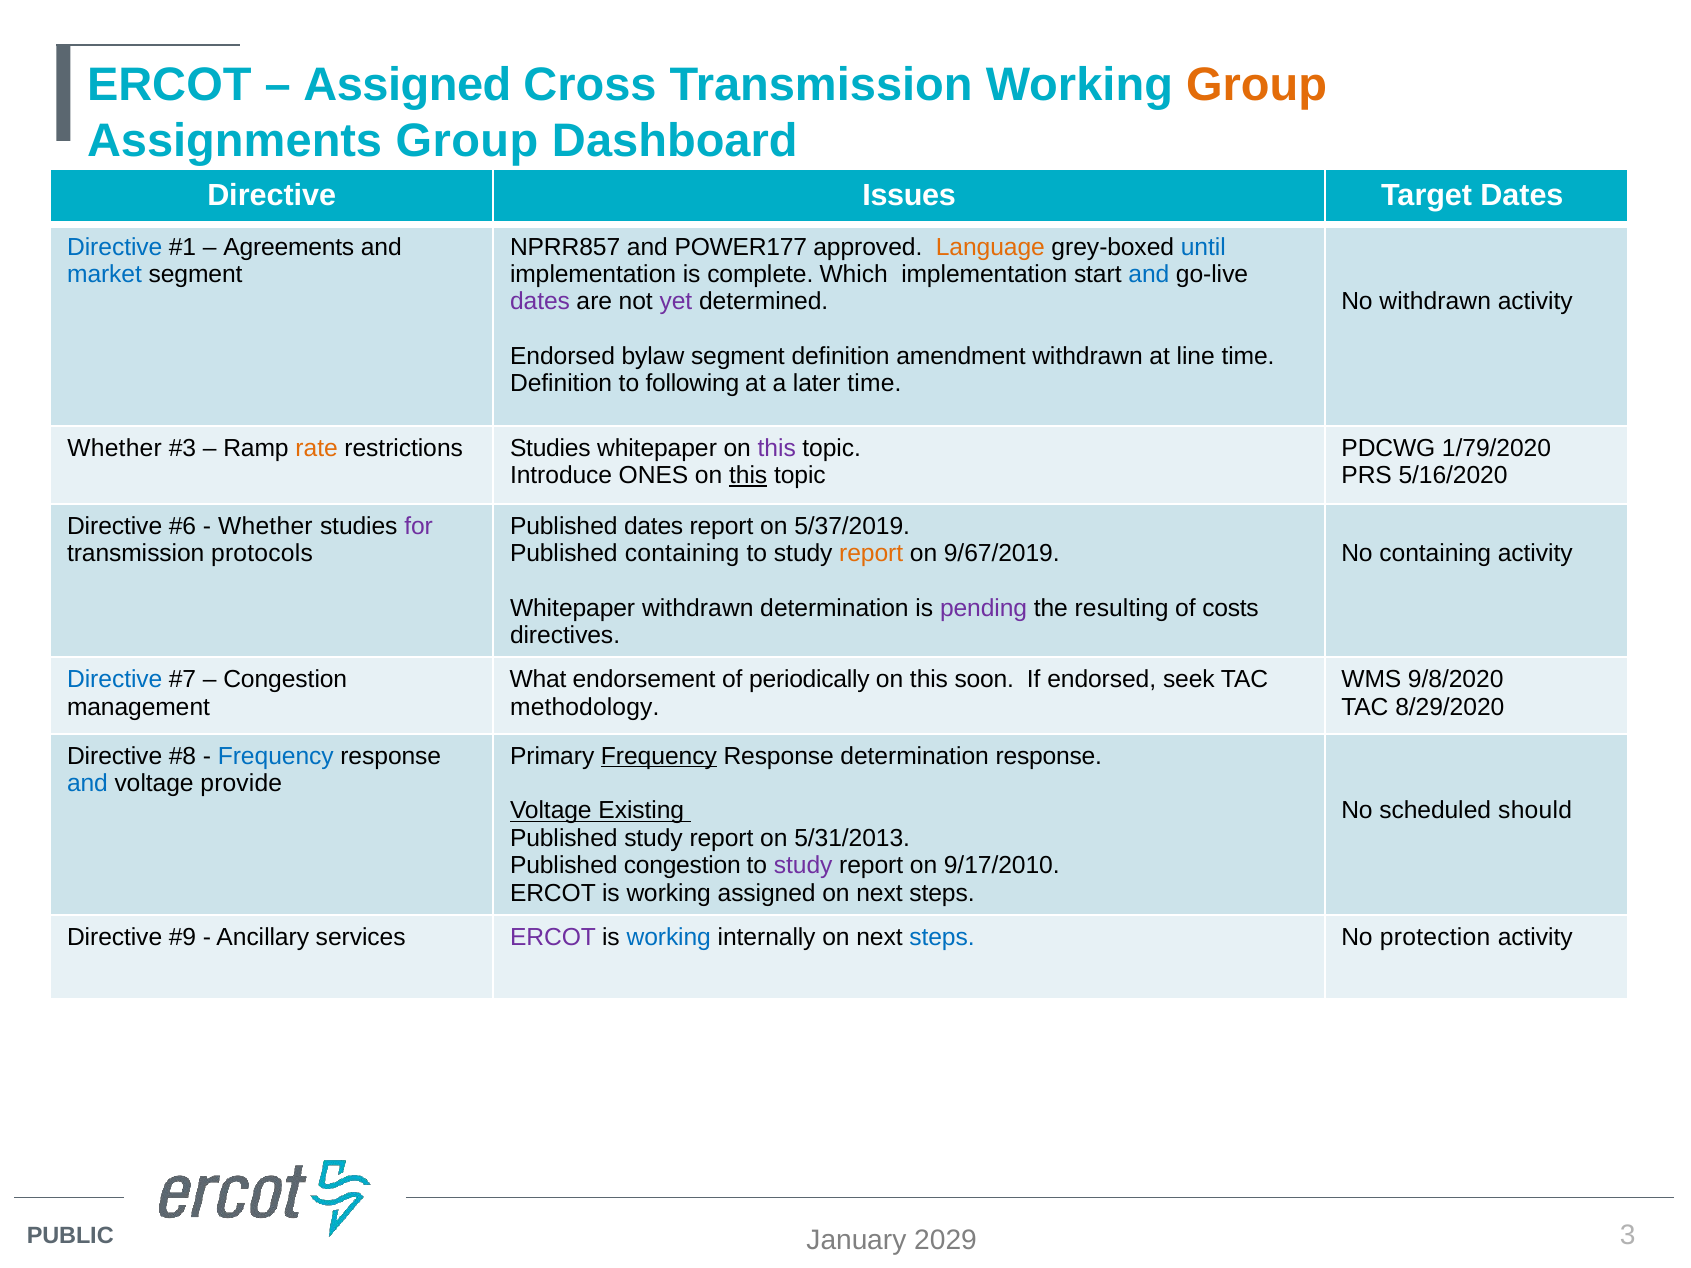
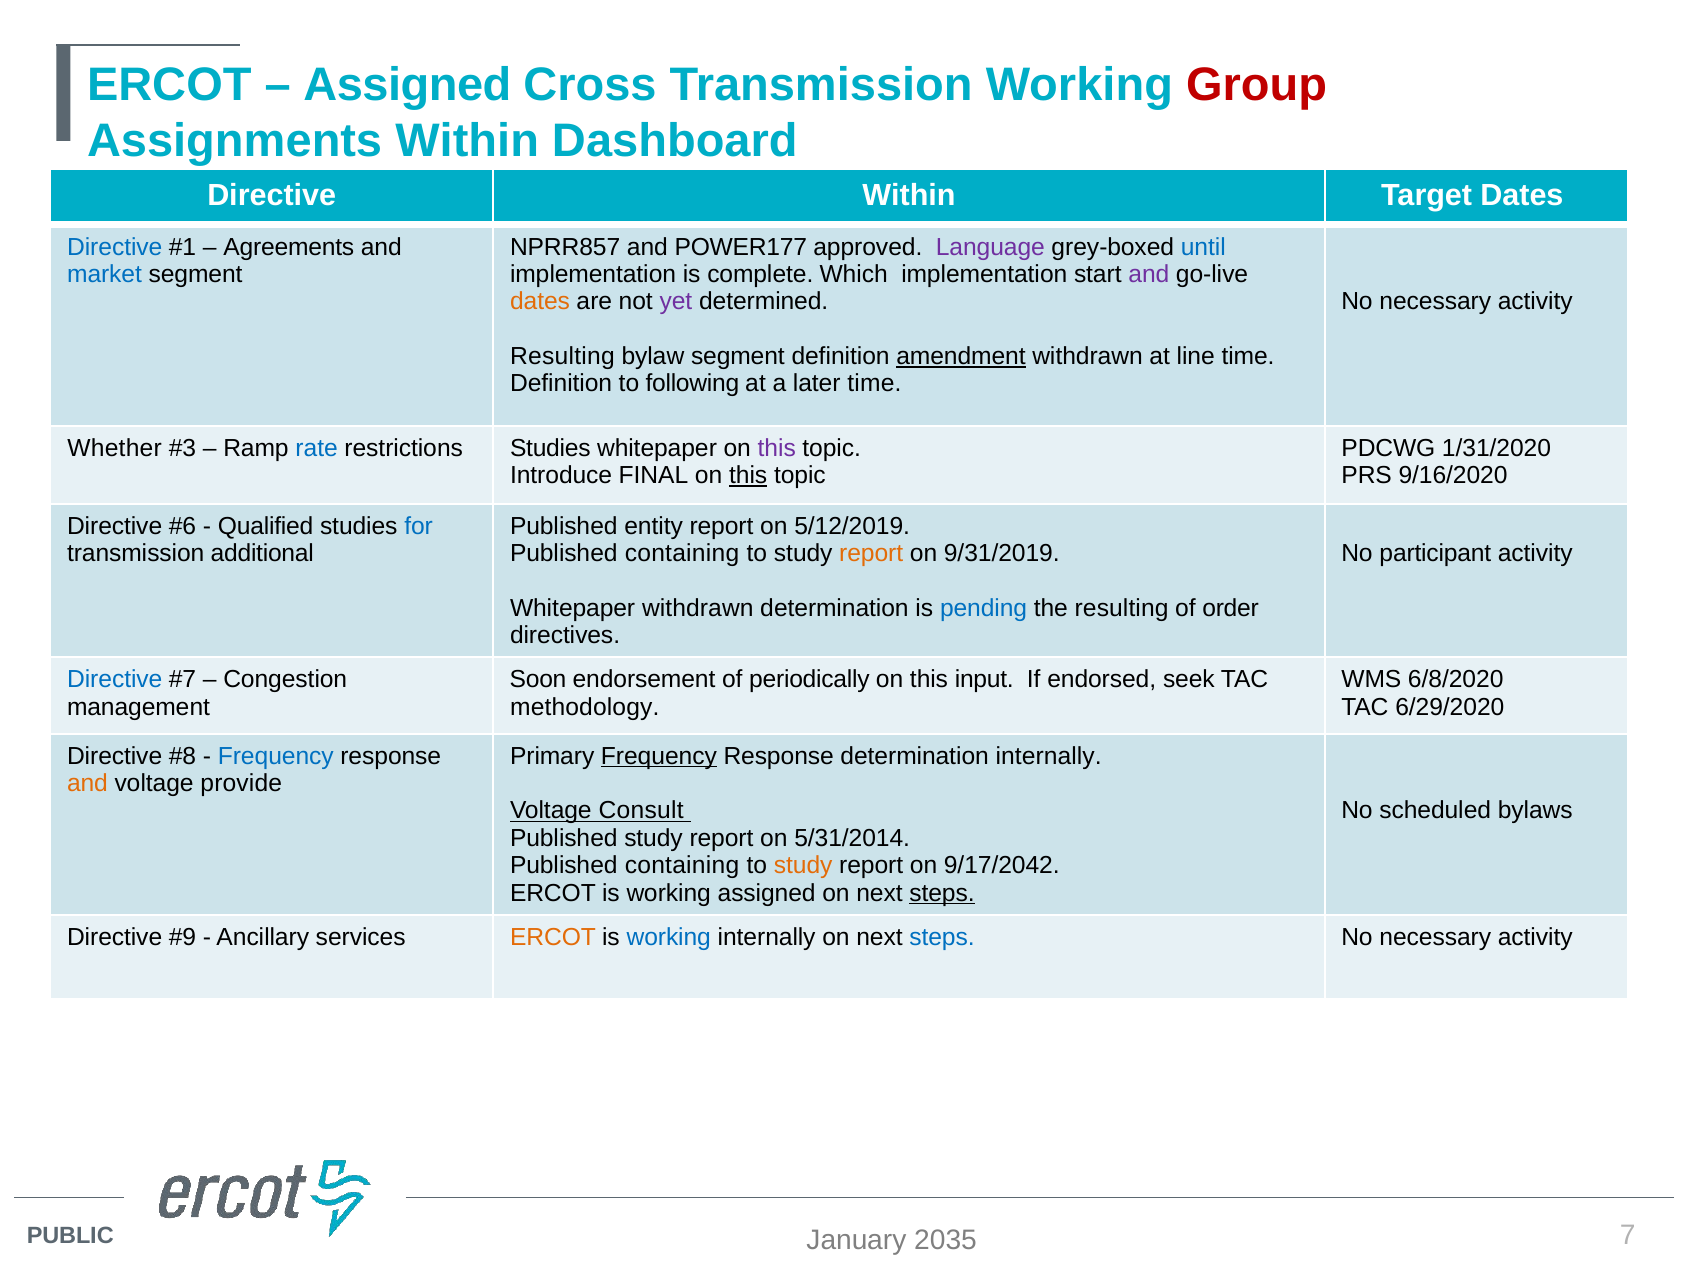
Group colour: orange -> red (1256, 85)
Assignments Group: Group -> Within (467, 141)
Directive Issues: Issues -> Within (909, 195)
Language colour: orange -> purple (990, 247)
and colour: blue -> purple (1149, 274)
dates colour: purple -> orange (540, 302)
withdrawn: withdrawn -> necessary (1435, 302)
Endorsed: Endorsed -> Resulting (562, 357)
amendment underline: none -> present (961, 357)
rate colour: orange -> blue (317, 448)
1/79/2020: 1/79/2020 -> 1/31/2020 (1497, 448)
ONES: ONES -> FINAL (654, 476)
5/16/2020: 5/16/2020 -> 9/16/2020 (1453, 476)
Whether: Whether -> Qualified (266, 526)
for colour: purple -> blue (419, 526)
Published dates: dates -> entity (654, 526)
5/37/2019: 5/37/2019 -> 5/12/2019 (852, 526)
protocols: protocols -> additional (262, 554)
9/67/2019: 9/67/2019 -> 9/31/2019 (1002, 554)
No containing: containing -> participant (1435, 554)
pending colour: purple -> blue (984, 608)
costs: costs -> order (1231, 608)
What: What -> Soon (538, 680)
soon: soon -> input (984, 680)
9/8/2020: 9/8/2020 -> 6/8/2020 (1456, 680)
8/29/2020: 8/29/2020 -> 6/29/2020 (1450, 707)
determination response: response -> internally (1049, 756)
and colour: blue -> orange (88, 784)
Existing: Existing -> Consult (641, 811)
should: should -> bylaws (1535, 811)
5/31/2013: 5/31/2013 -> 5/31/2014 (852, 838)
congestion: congestion -> containing (682, 866)
study colour: purple -> orange (803, 866)
9/17/2010: 9/17/2010 -> 9/17/2042 (1002, 866)
steps underline: none -> present (942, 893)
ERCOT colour: purple -> orange (553, 937)
protection: protection -> necessary (1435, 937)
3: 3 -> 7 (1628, 1236)
2029: 2029 -> 2035 (946, 1240)
